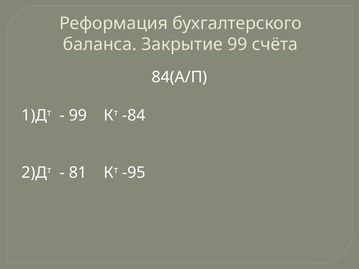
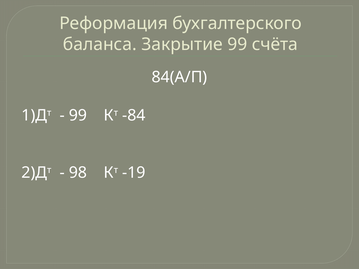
81: 81 -> 98 (78, 173)
-95: -95 -> -19 (134, 173)
